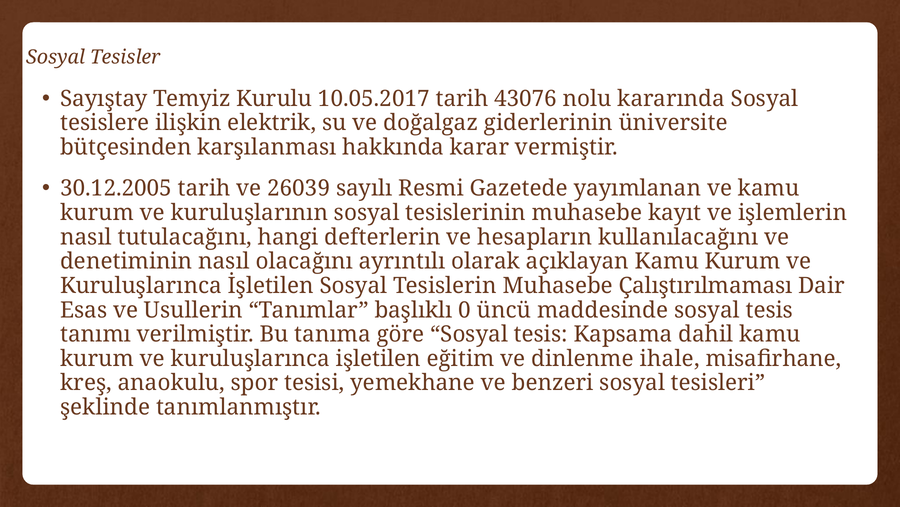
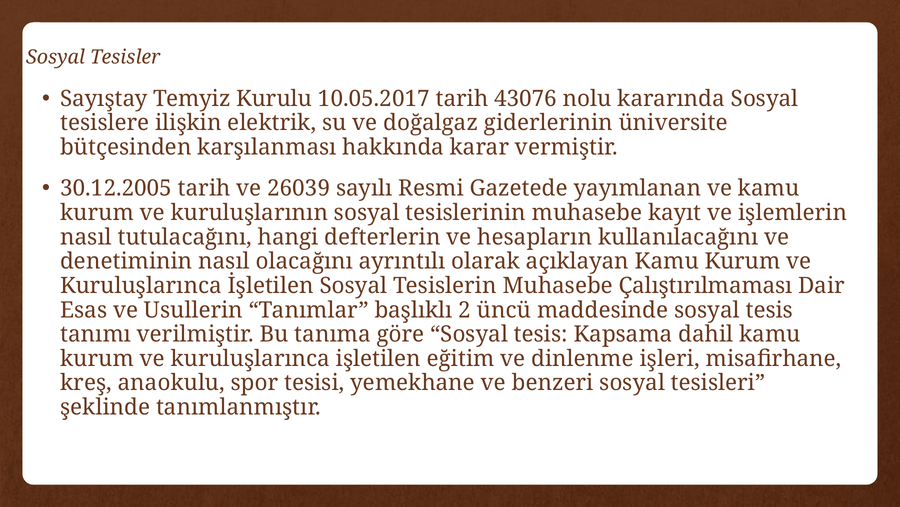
0: 0 -> 2 (465, 310)
ihale: ihale -> işleri (670, 358)
